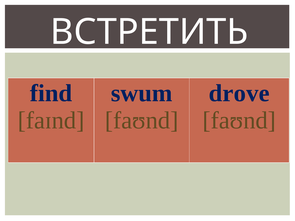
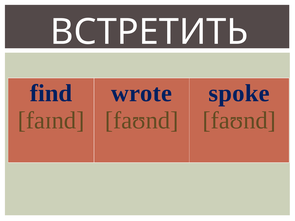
swum: swum -> wrote (142, 93)
drove: drove -> spoke (239, 93)
